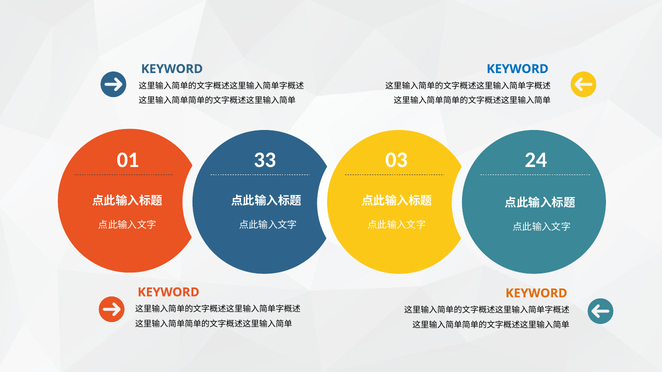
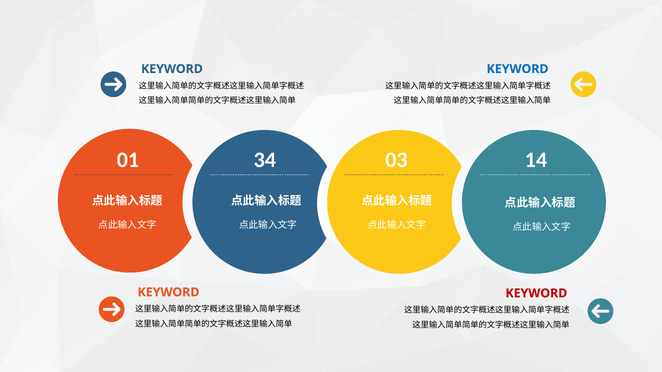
33: 33 -> 34 (265, 160)
24: 24 -> 14 (536, 160)
KEYWORD colour: orange -> red (536, 294)
